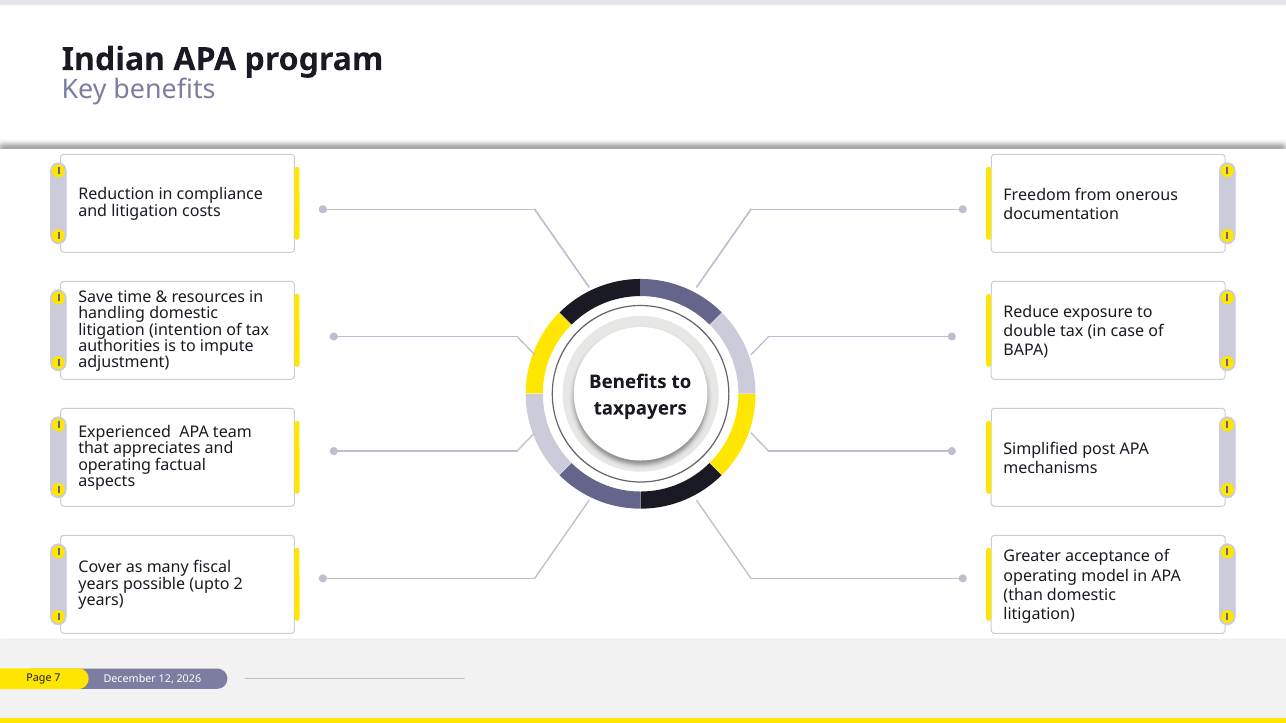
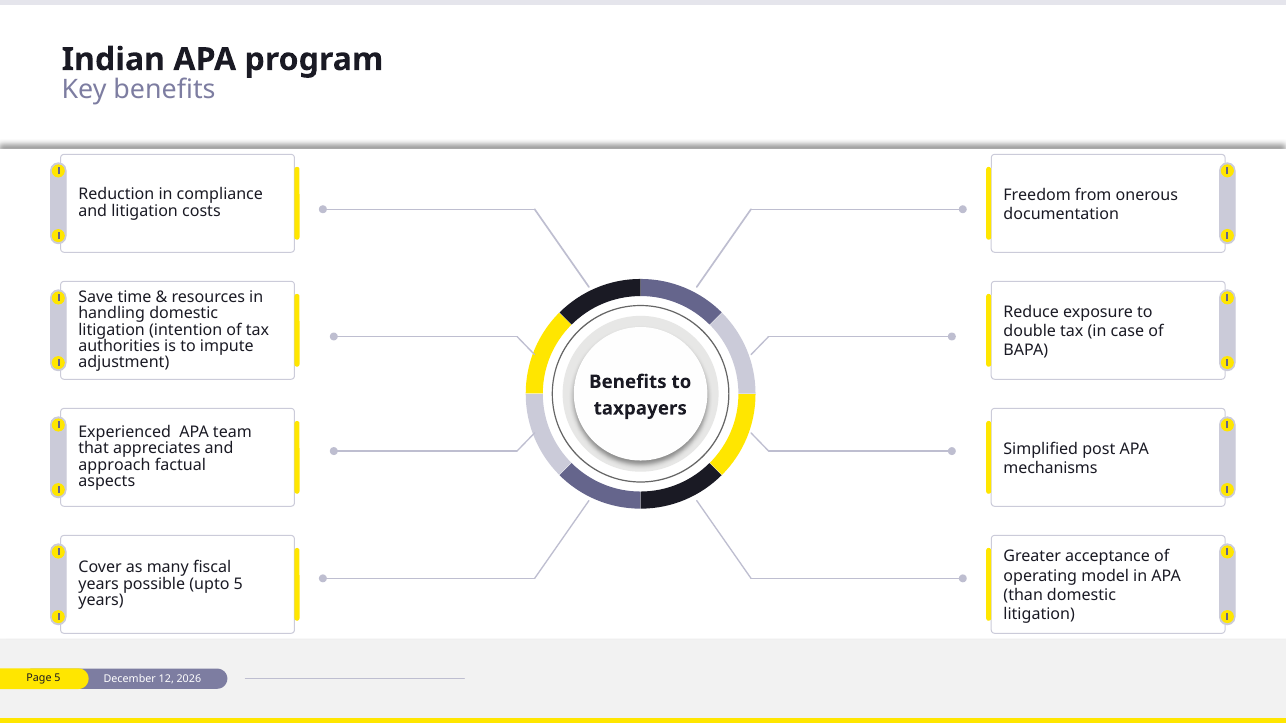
operating: operating -> approach (115, 465)
upto 2: 2 -> 5 (238, 584)
7: 7 -> 5 (58, 679)
